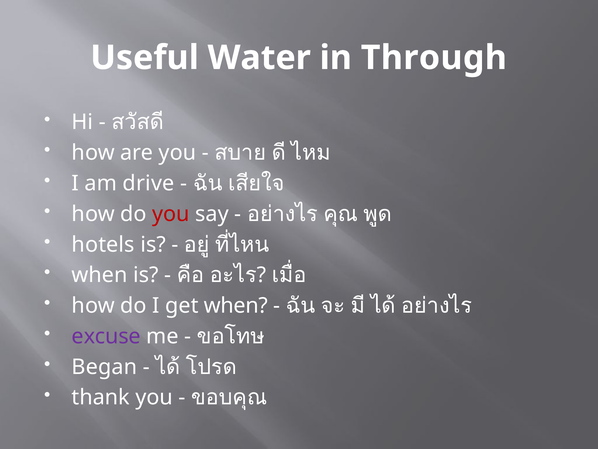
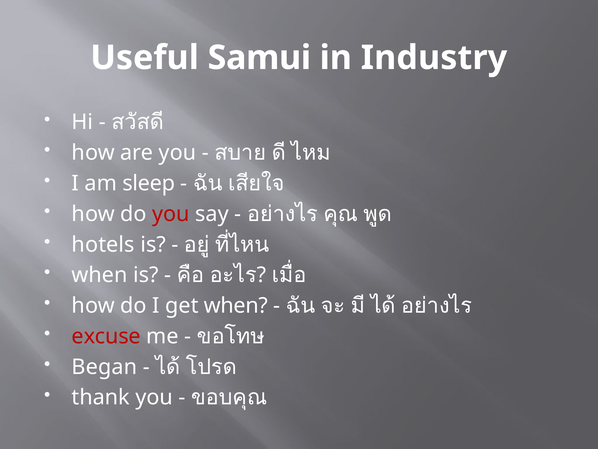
Water: Water -> Samui (259, 58)
Through: Through -> Industry (434, 58)
drive: drive -> sleep (149, 183)
excuse colour: purple -> red (106, 336)
